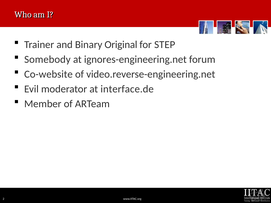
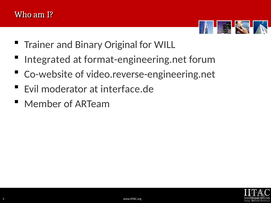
STEP: STEP -> WILL (165, 45)
Somebody: Somebody -> Integrated (47, 59)
ignores-engineering.net: ignores-engineering.net -> format-engineering.net (135, 59)
